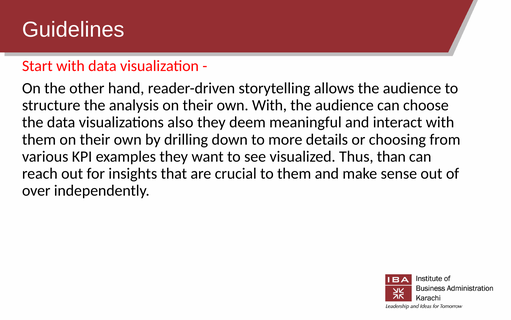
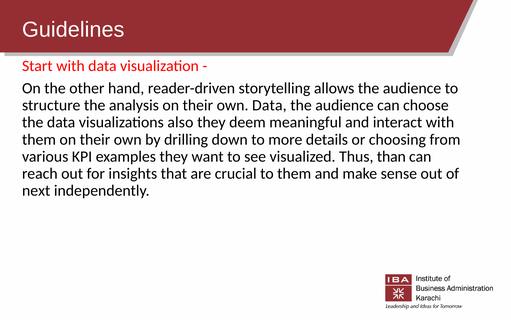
own With: With -> Data (269, 105)
over: over -> next (36, 190)
